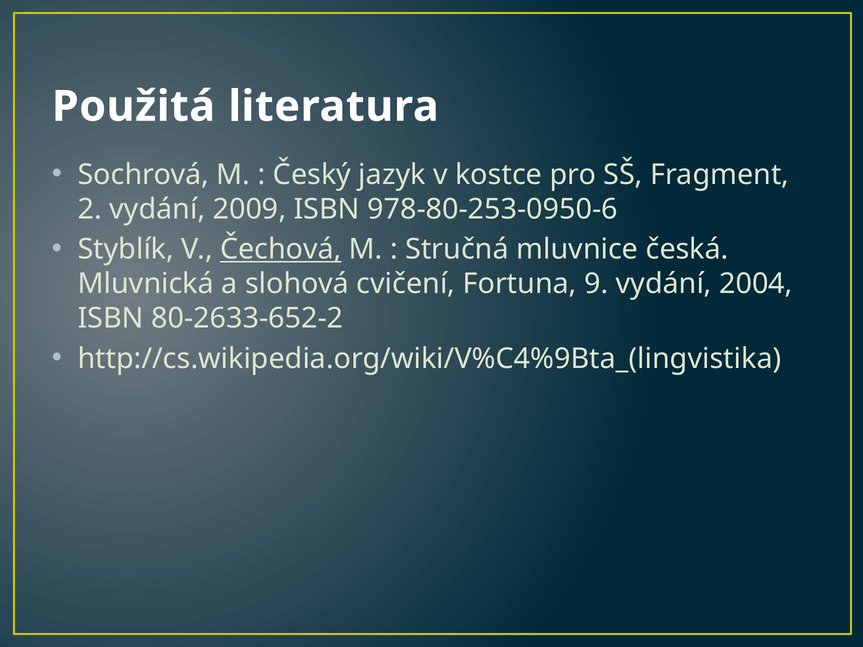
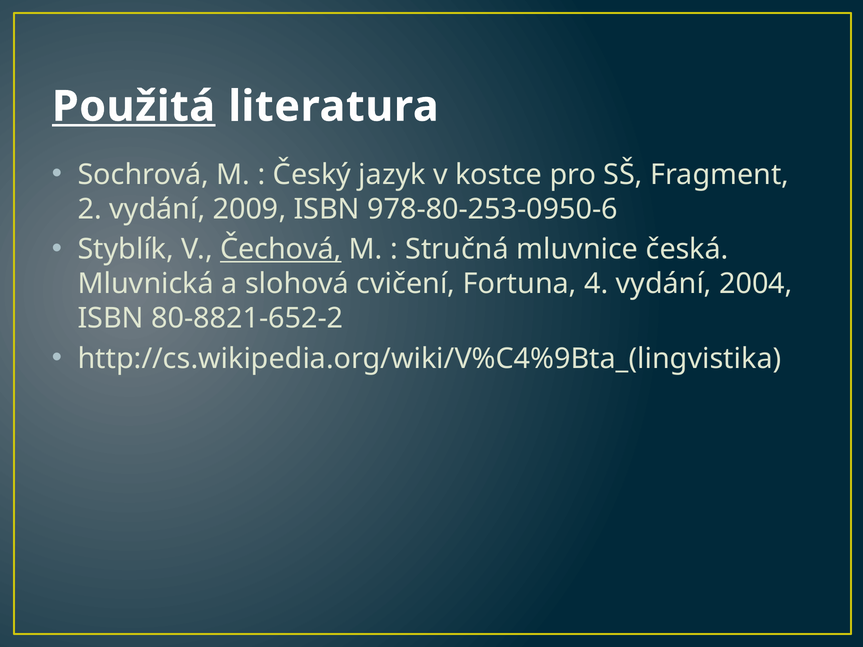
Použitá underline: none -> present (134, 107)
9: 9 -> 4 (596, 284)
80-2633-652-2: 80-2633-652-2 -> 80-8821-652-2 (247, 318)
